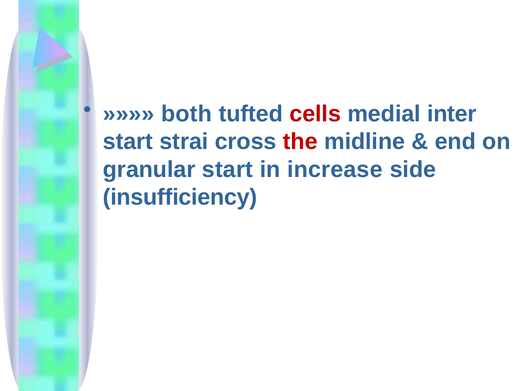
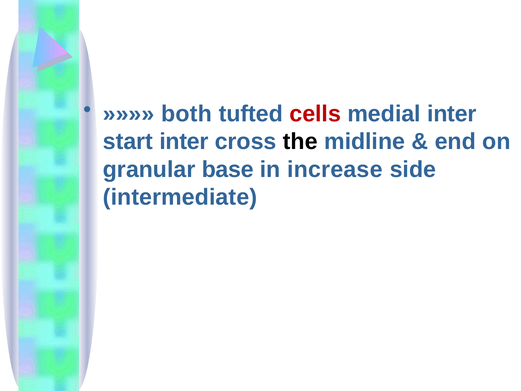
start strai: strai -> inter (184, 141)
the colour: red -> black (300, 141)
granular start: start -> base (228, 169)
insufficiency: insufficiency -> intermediate (180, 197)
